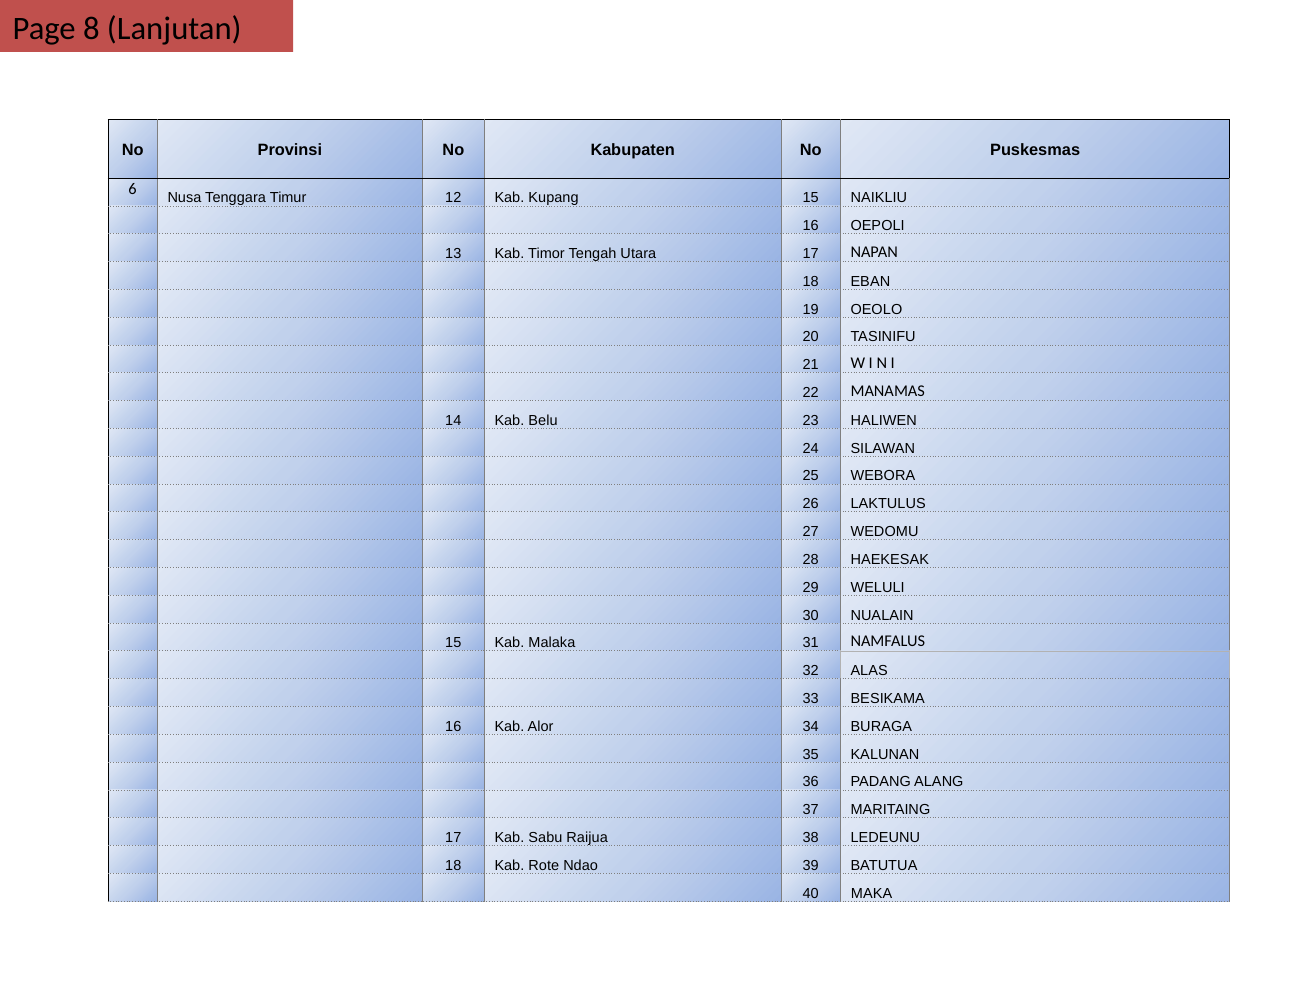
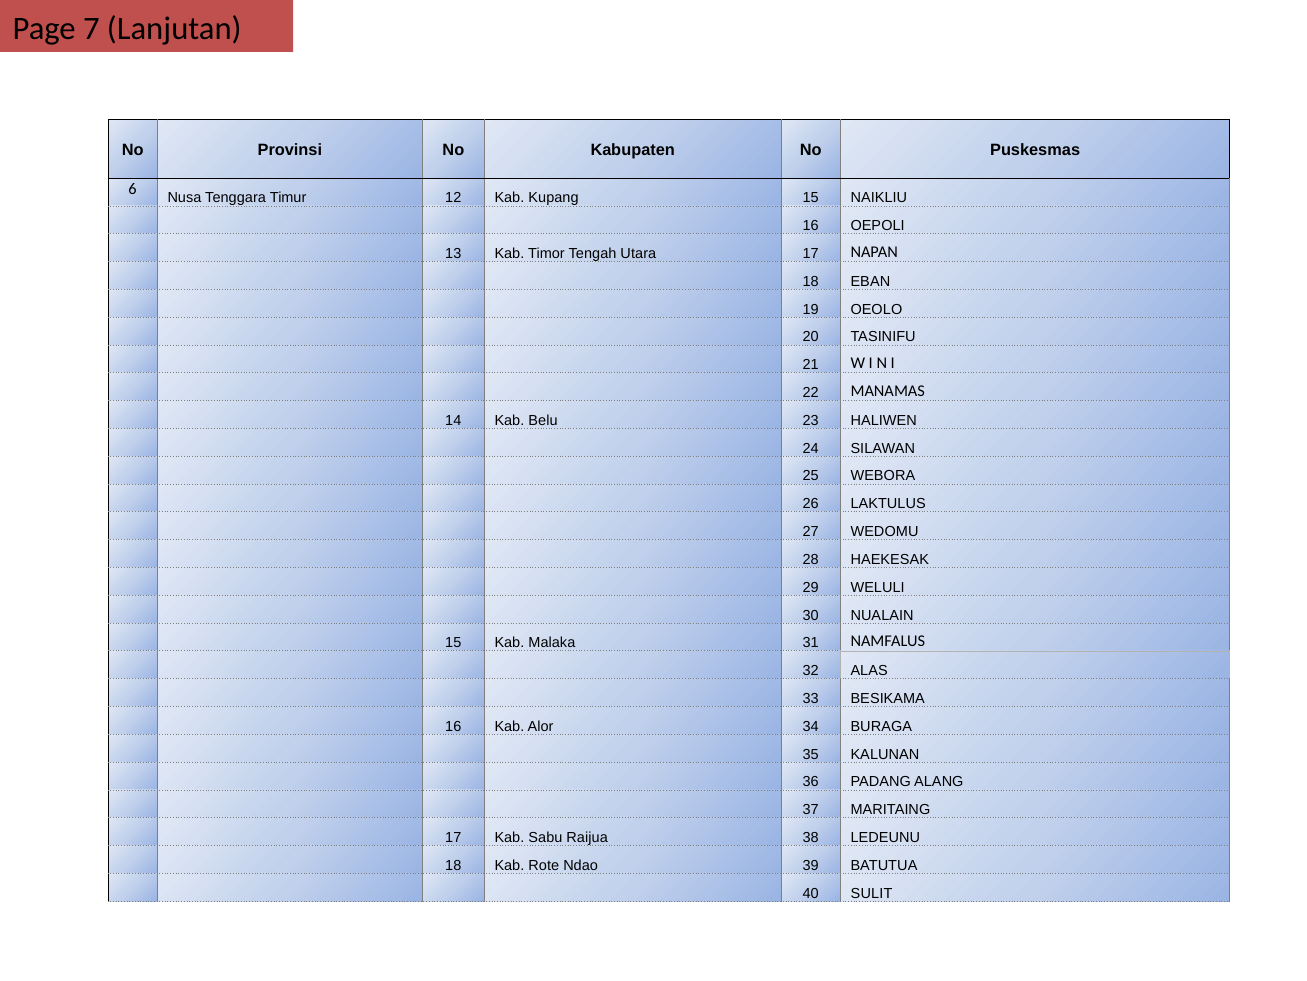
8: 8 -> 7 (91, 28)
MAKA: MAKA -> SULIT (872, 893)
